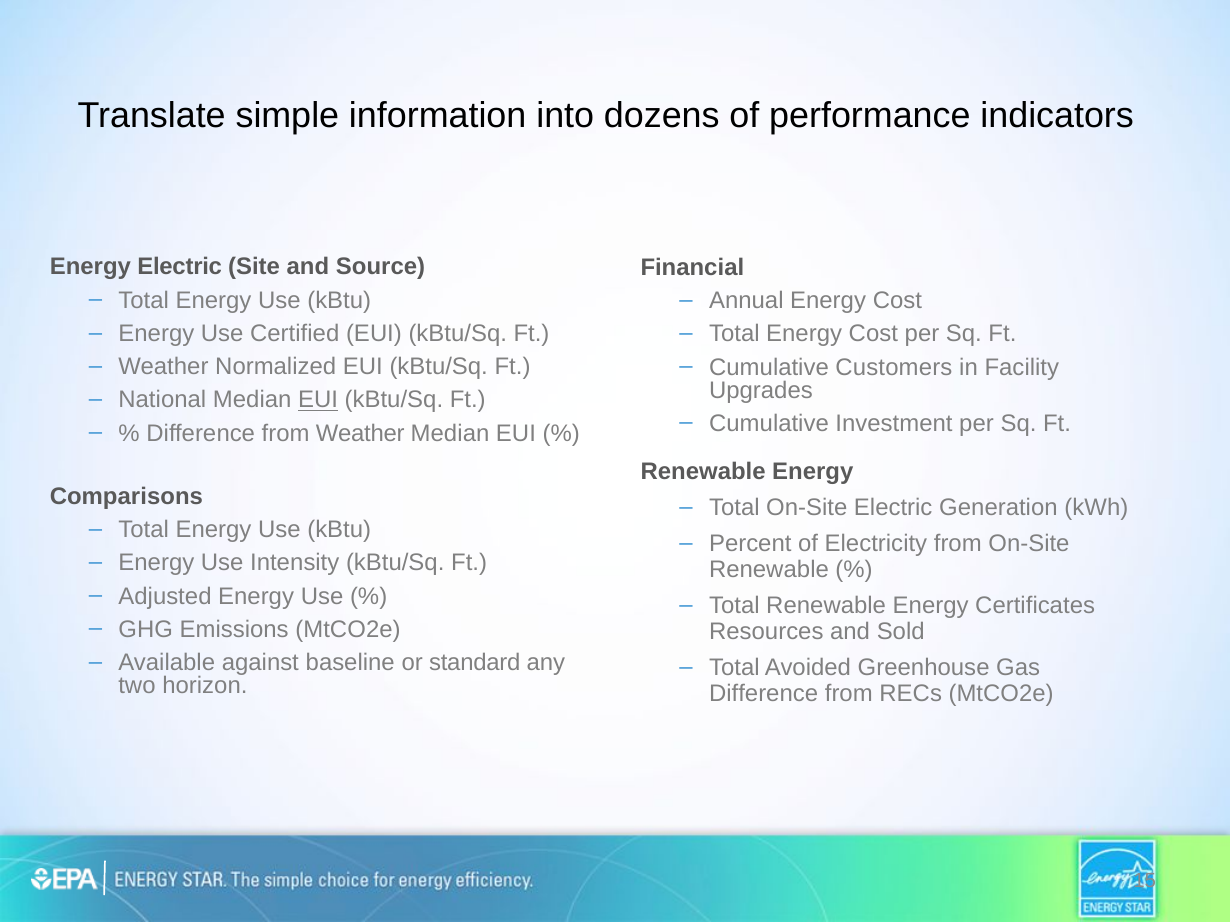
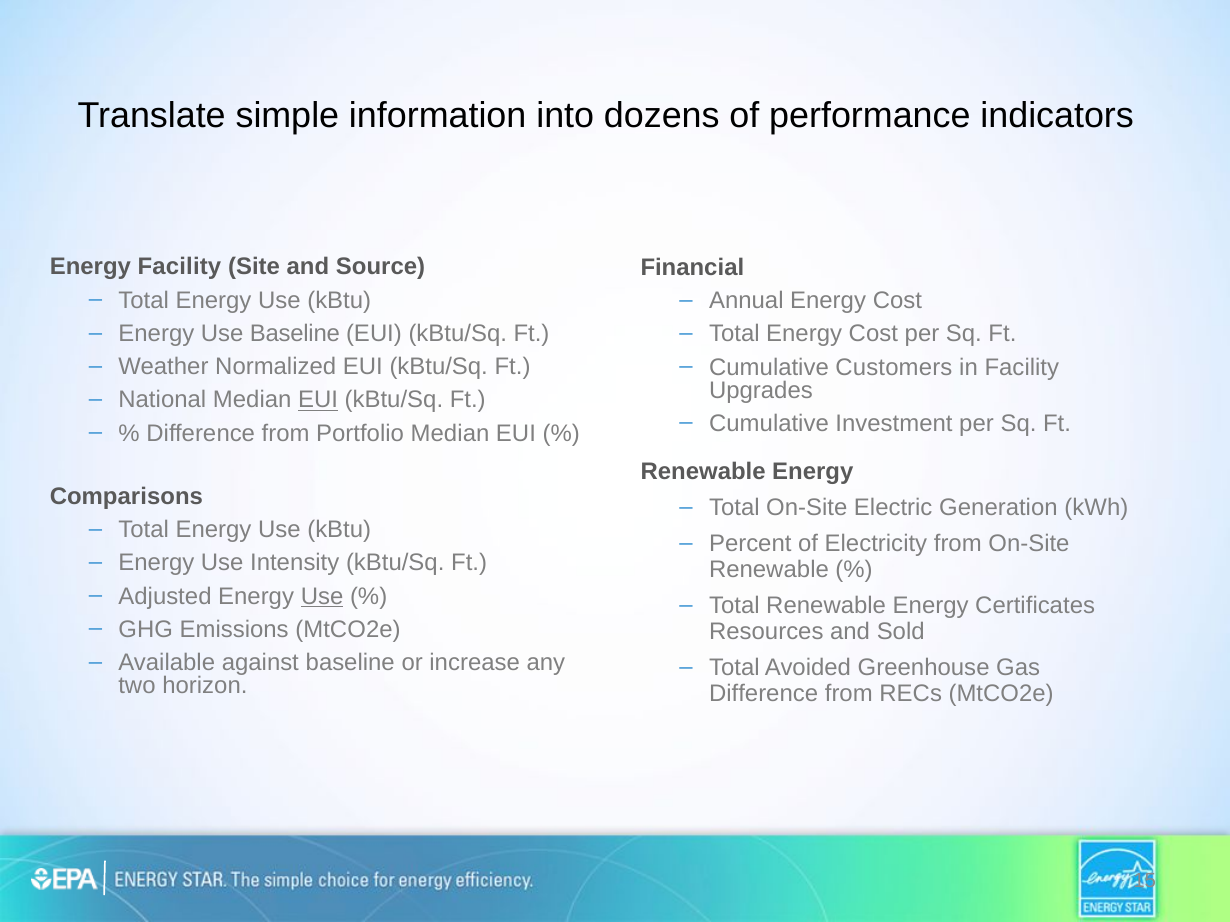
Energy Electric: Electric -> Facility (179, 267)
Use Certified: Certified -> Baseline (295, 334)
from Weather: Weather -> Portfolio (360, 434)
Use underline: none -> present (322, 597)
standard: standard -> increase (475, 663)
